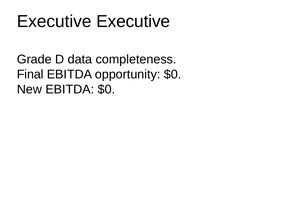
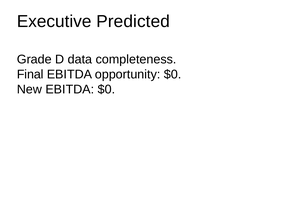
Executive Executive: Executive -> Predicted (133, 21)
